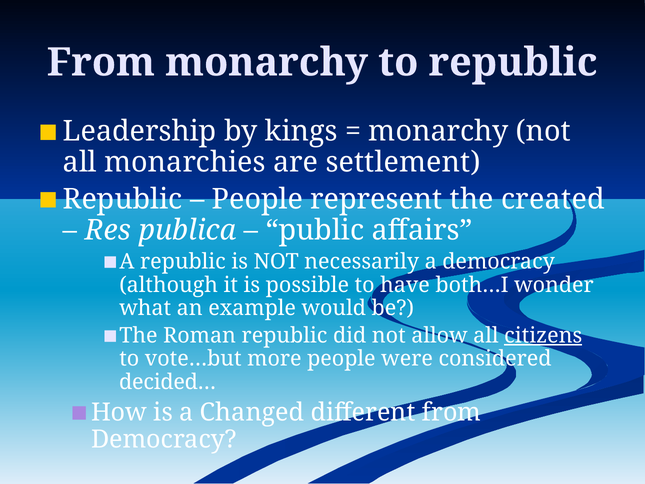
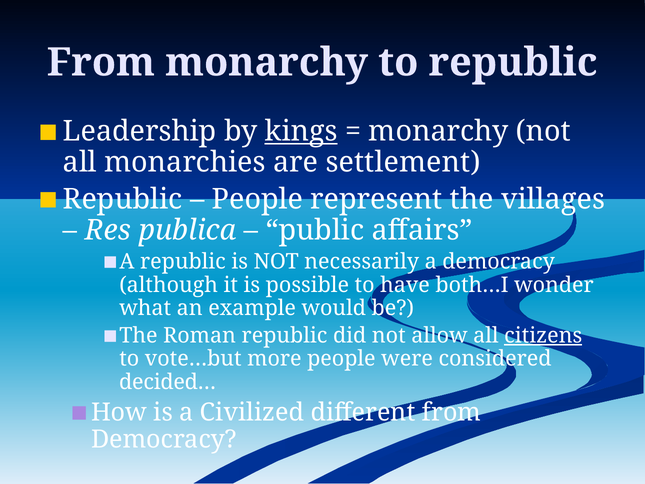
kings underline: none -> present (301, 131)
created: created -> villages (553, 199)
Changed: Changed -> Civilized (252, 412)
